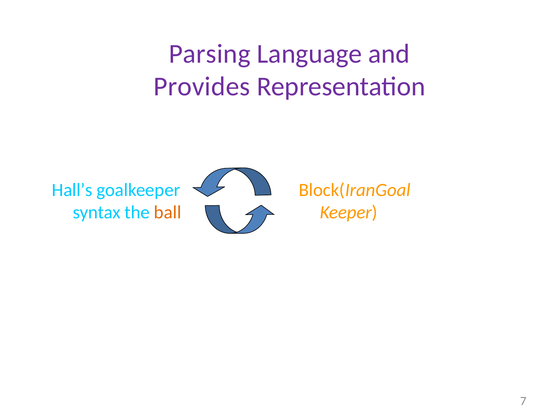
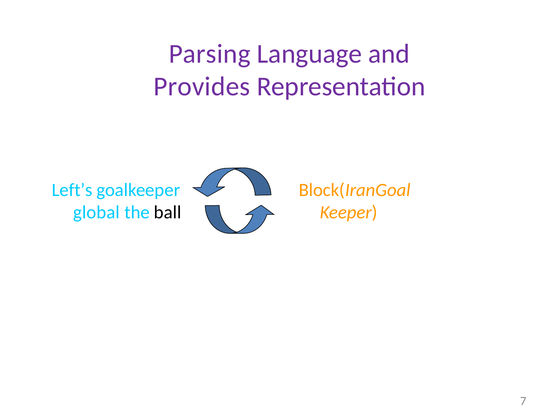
Hall’s: Hall’s -> Left’s (72, 190)
syntax: syntax -> global (96, 212)
ball colour: orange -> black (168, 212)
